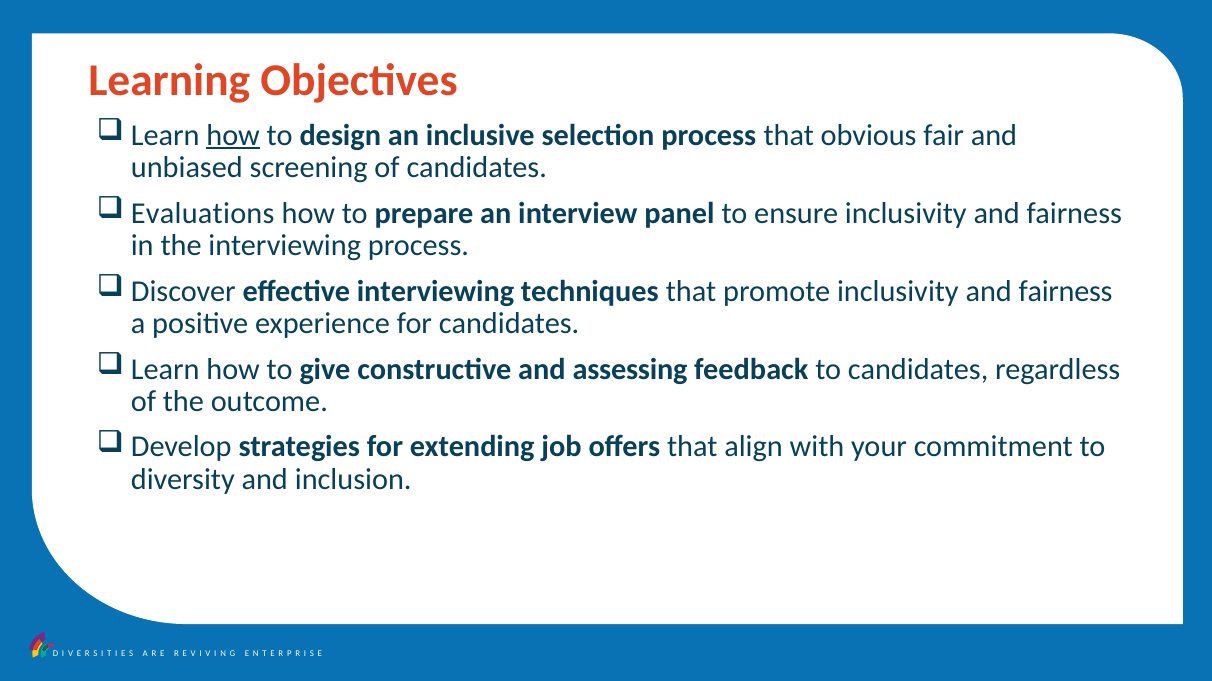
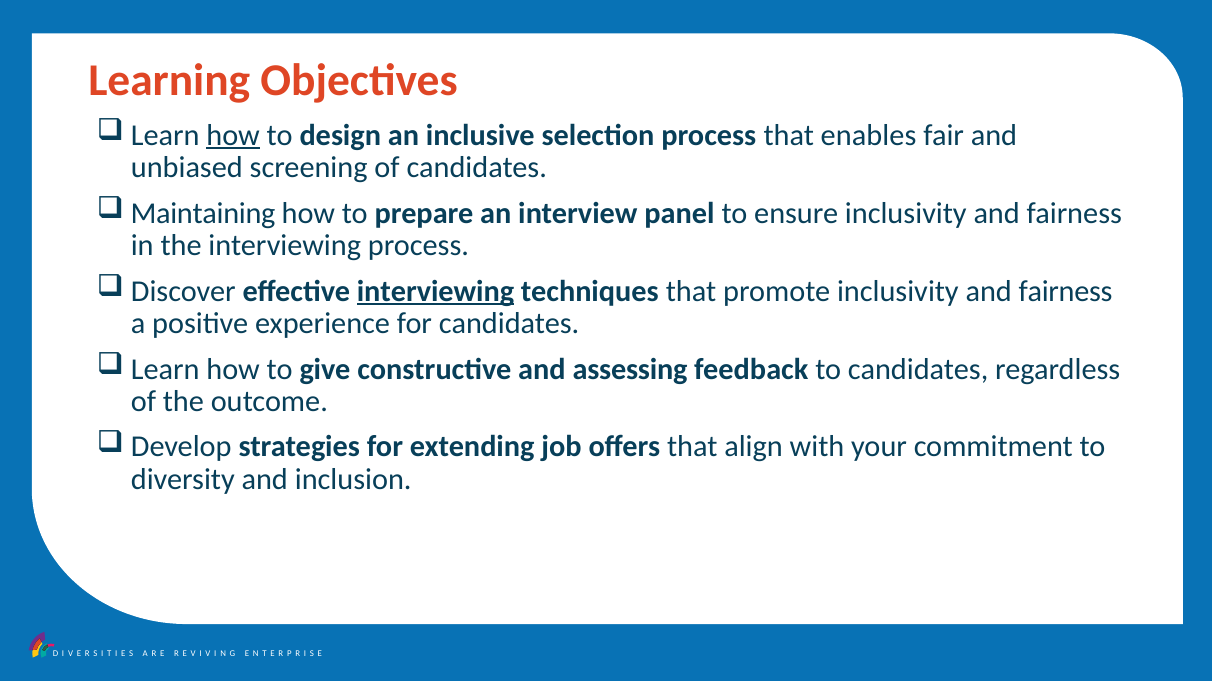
obvious: obvious -> enables (869, 135)
Evaluations: Evaluations -> Maintaining (203, 213)
interviewing underline: none -> present (436, 291)
